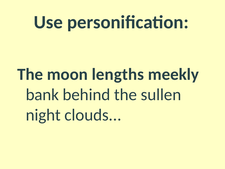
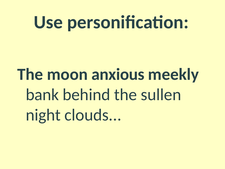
lengths: lengths -> anxious (118, 74)
